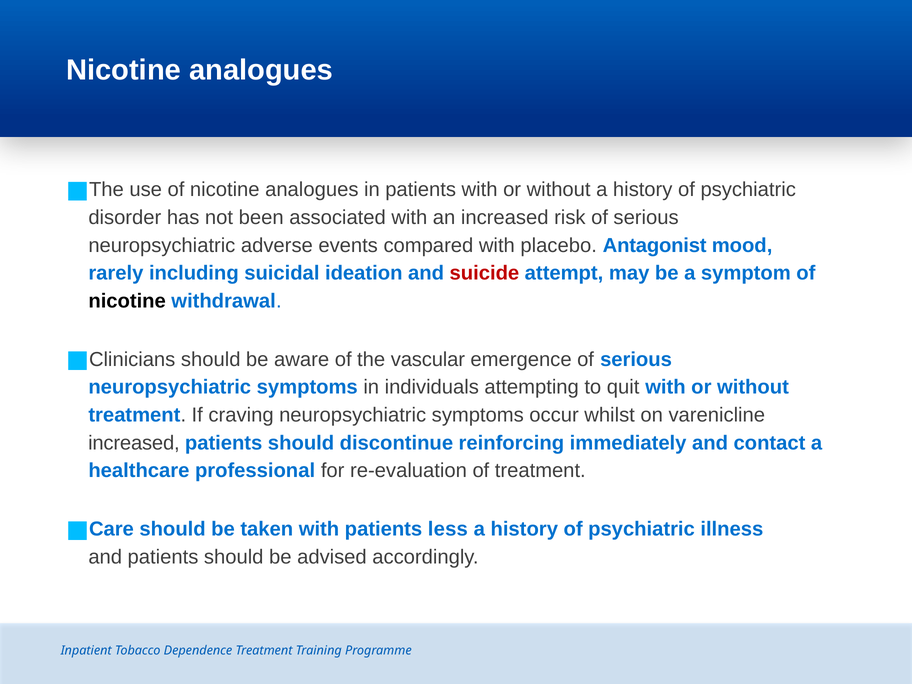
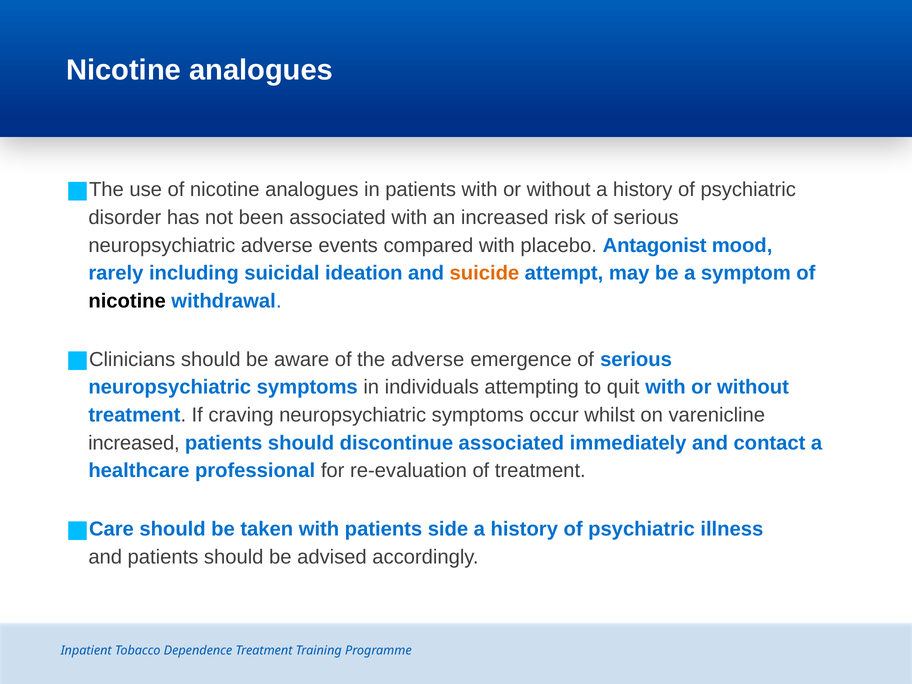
suicide colour: red -> orange (484, 273)
the vascular: vascular -> adverse (428, 359)
discontinue reinforcing: reinforcing -> associated (511, 443)
less: less -> side (448, 529)
